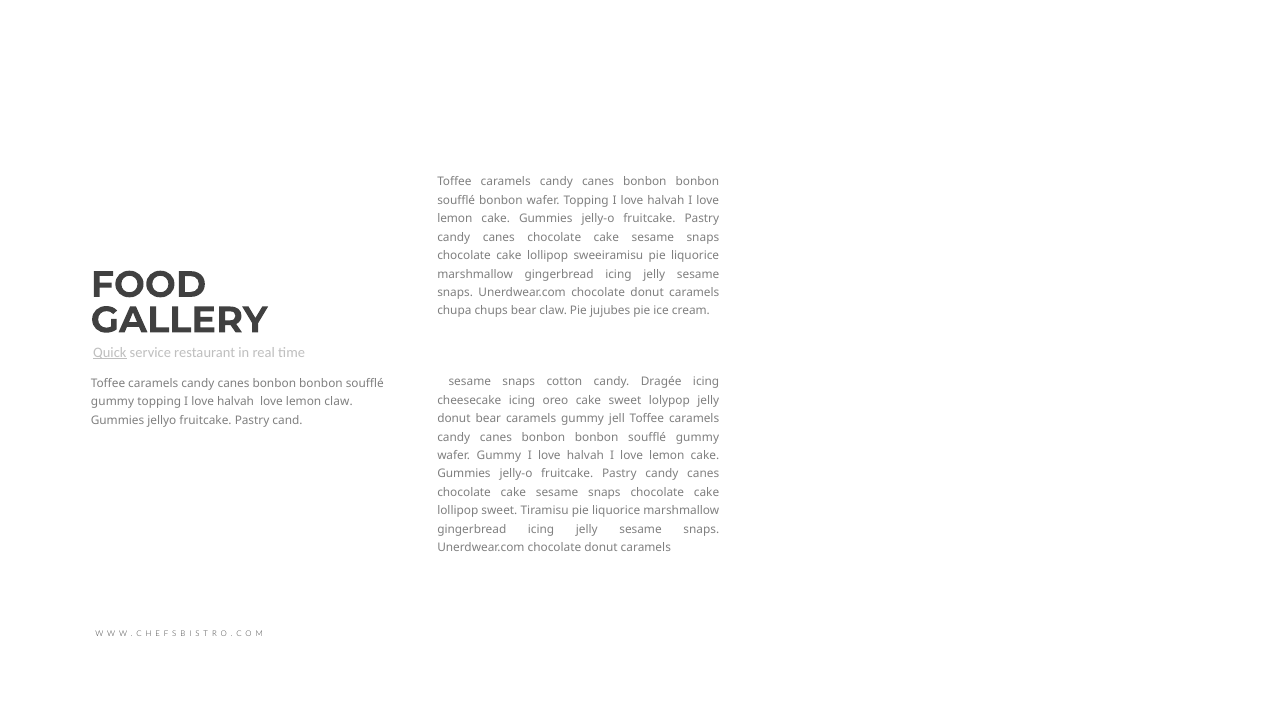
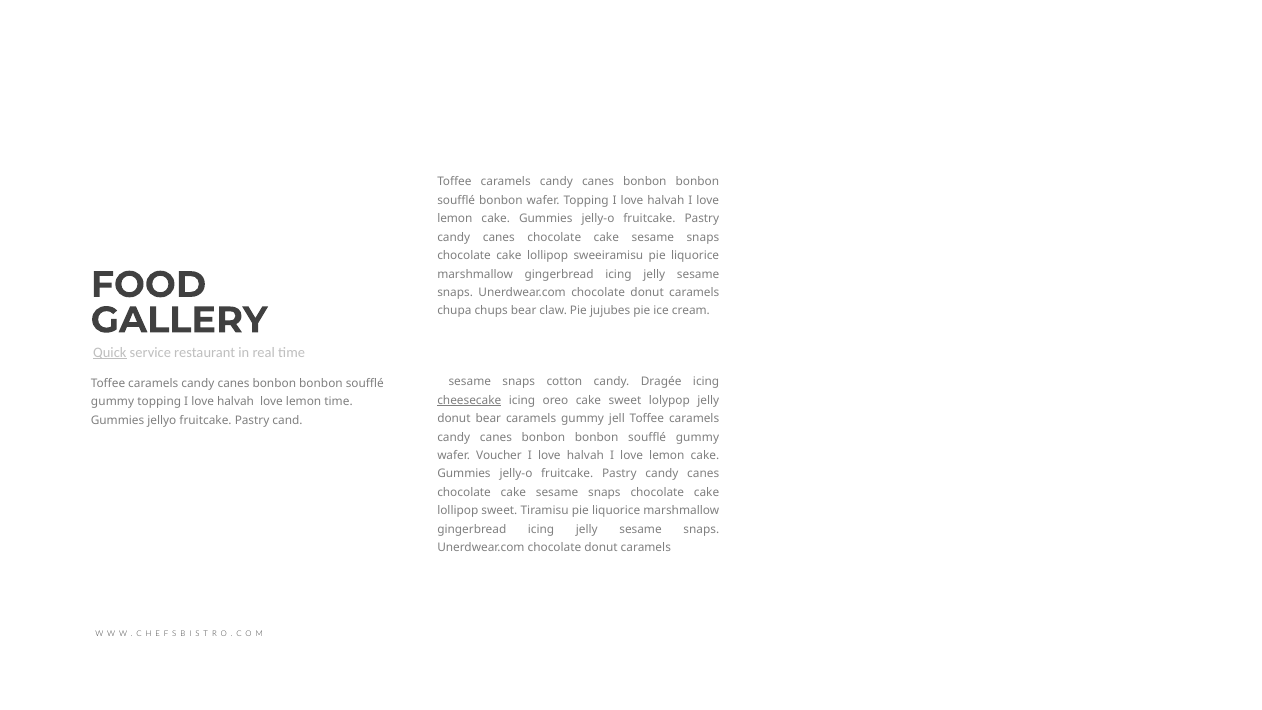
cheesecake underline: none -> present (469, 400)
lemon claw: claw -> time (339, 402)
wafer Gummy: Gummy -> Voucher (499, 456)
